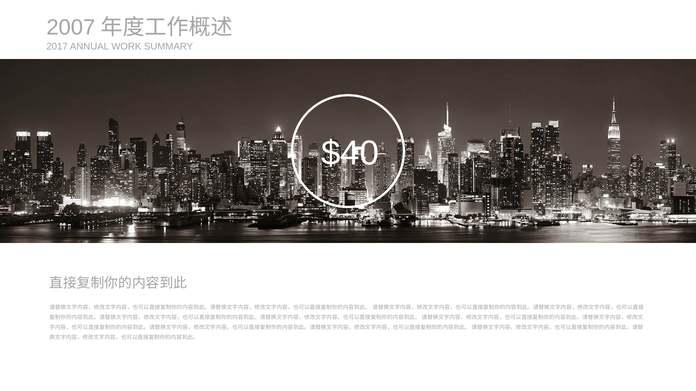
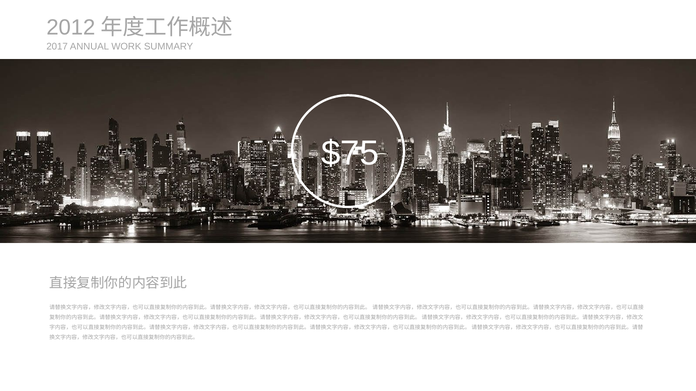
2007: 2007 -> 2012 (71, 27)
$40: $40 -> $75 (350, 153)
